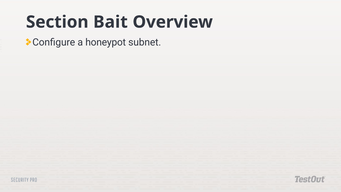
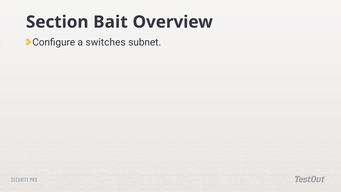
honeypot: honeypot -> switches (106, 42)
